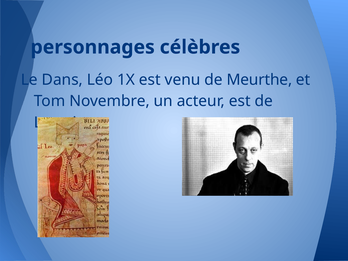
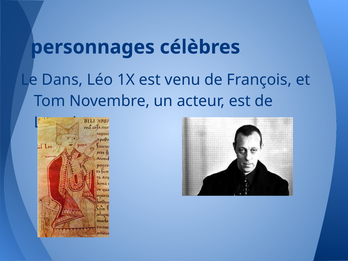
Meurthe: Meurthe -> François (259, 80)
